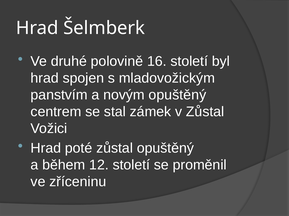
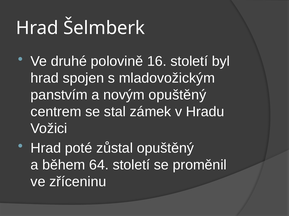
v Zůstal: Zůstal -> Hradu (205, 112)
12: 12 -> 64 (99, 165)
